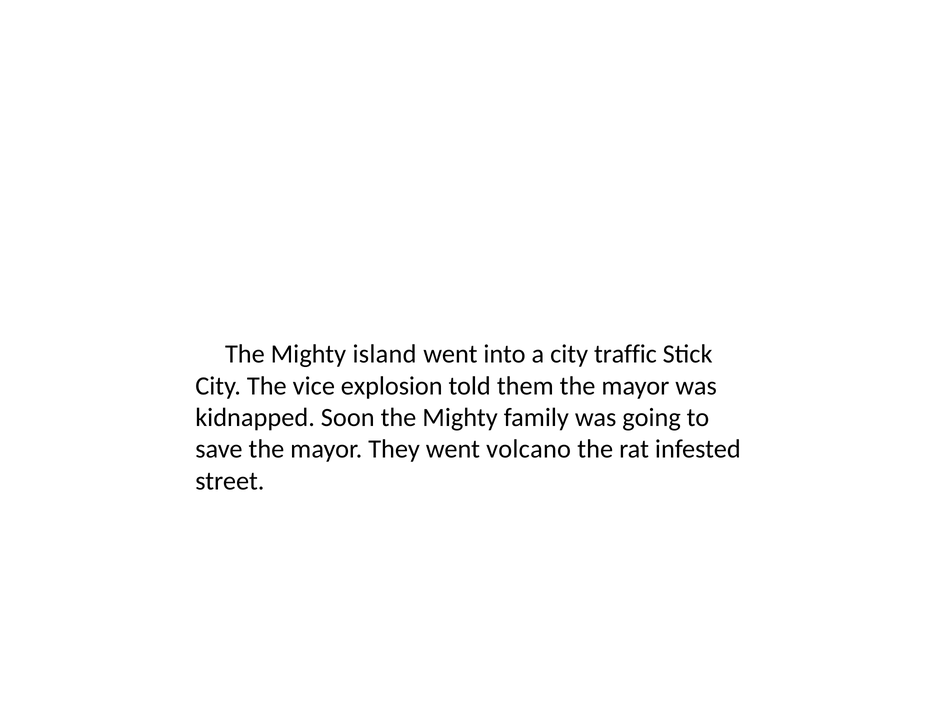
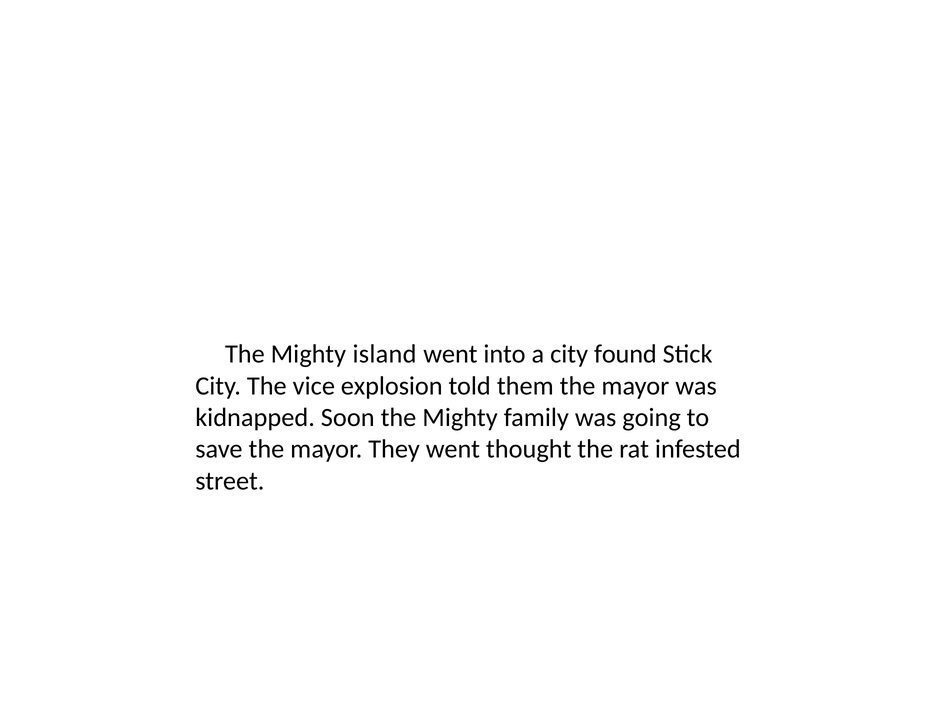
traffic: traffic -> found (625, 354)
volcano: volcano -> thought (529, 449)
